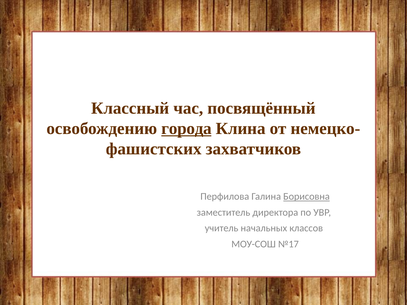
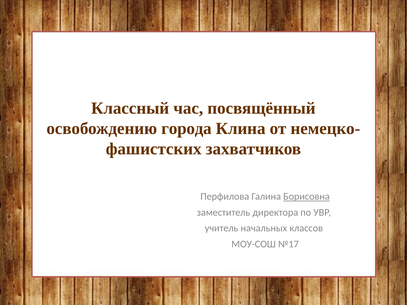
города underline: present -> none (186, 129)
